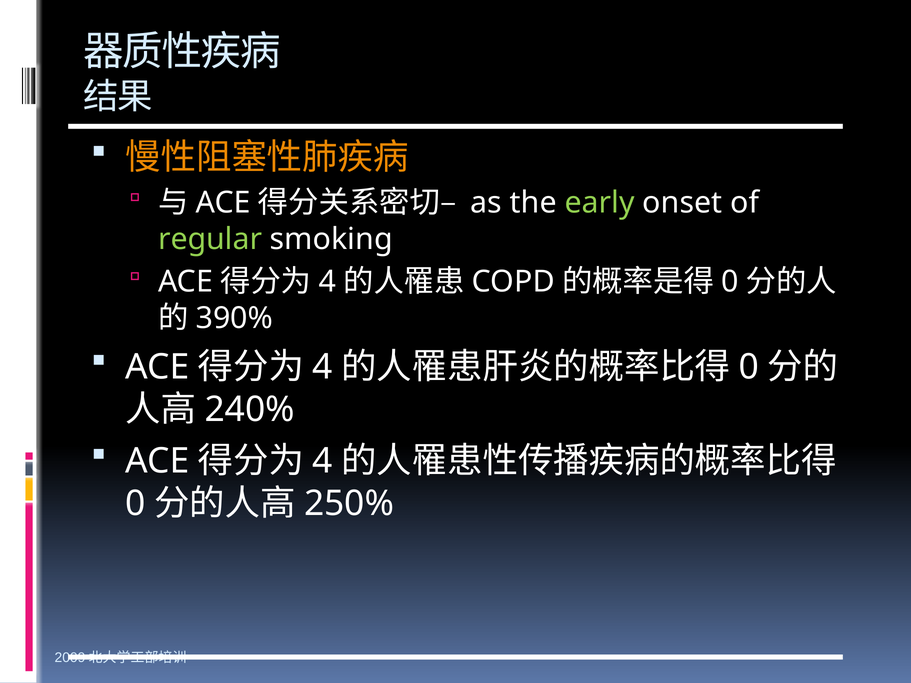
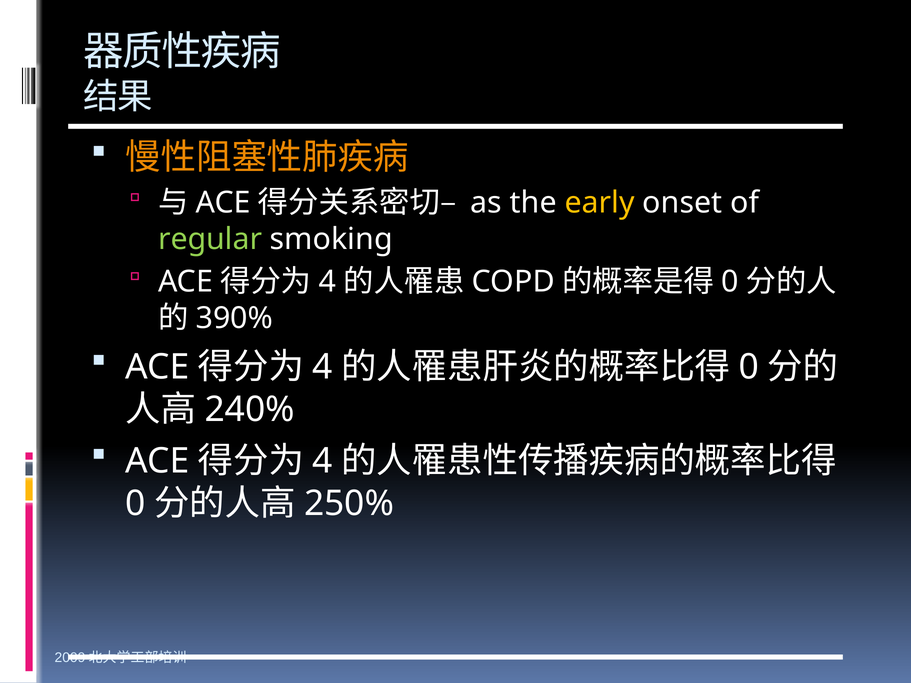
early colour: light green -> yellow (600, 203)
